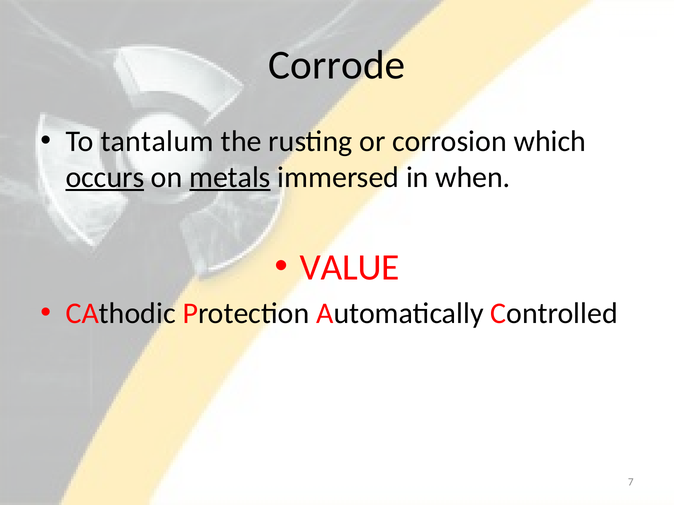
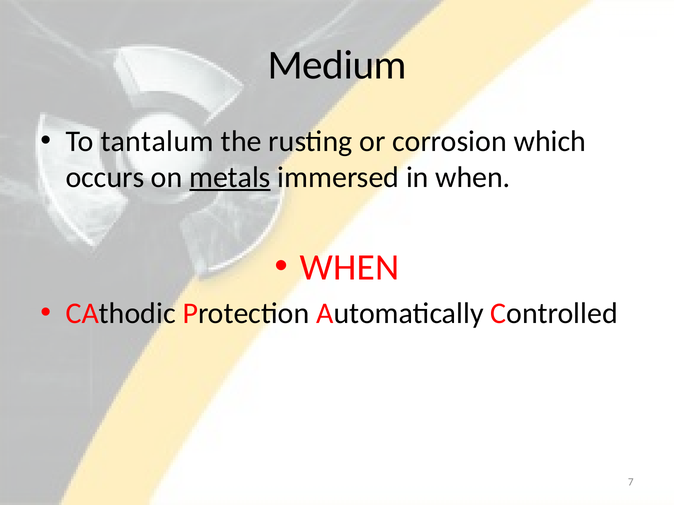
Corrode: Corrode -> Medium (337, 65)
occurs underline: present -> none (105, 177)
VALUE: VALUE -> WHEN (350, 268)
